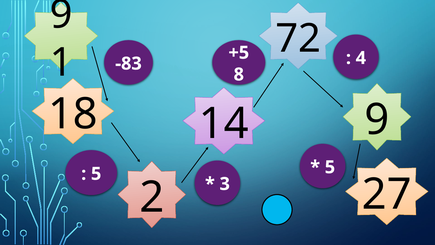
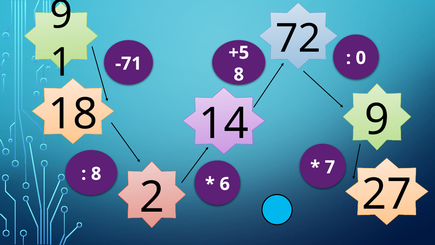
4: 4 -> 0 (361, 58)
-83: -83 -> -71 (128, 64)
5: 5 -> 7 (330, 167)
5: 5 -> 8 (96, 174)
3: 3 -> 6 (225, 184)
